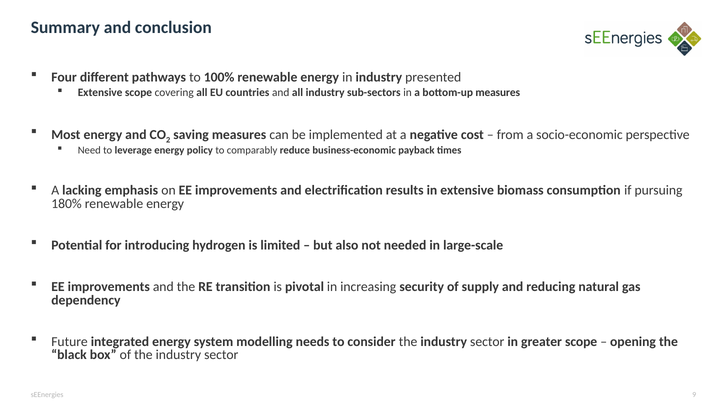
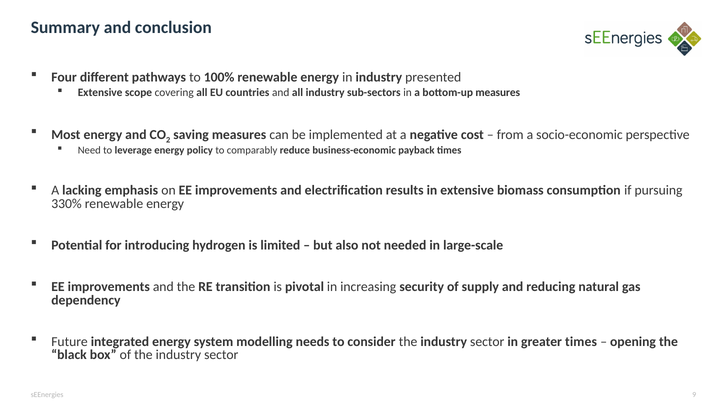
180%: 180% -> 330% (67, 204)
greater scope: scope -> times (581, 342)
